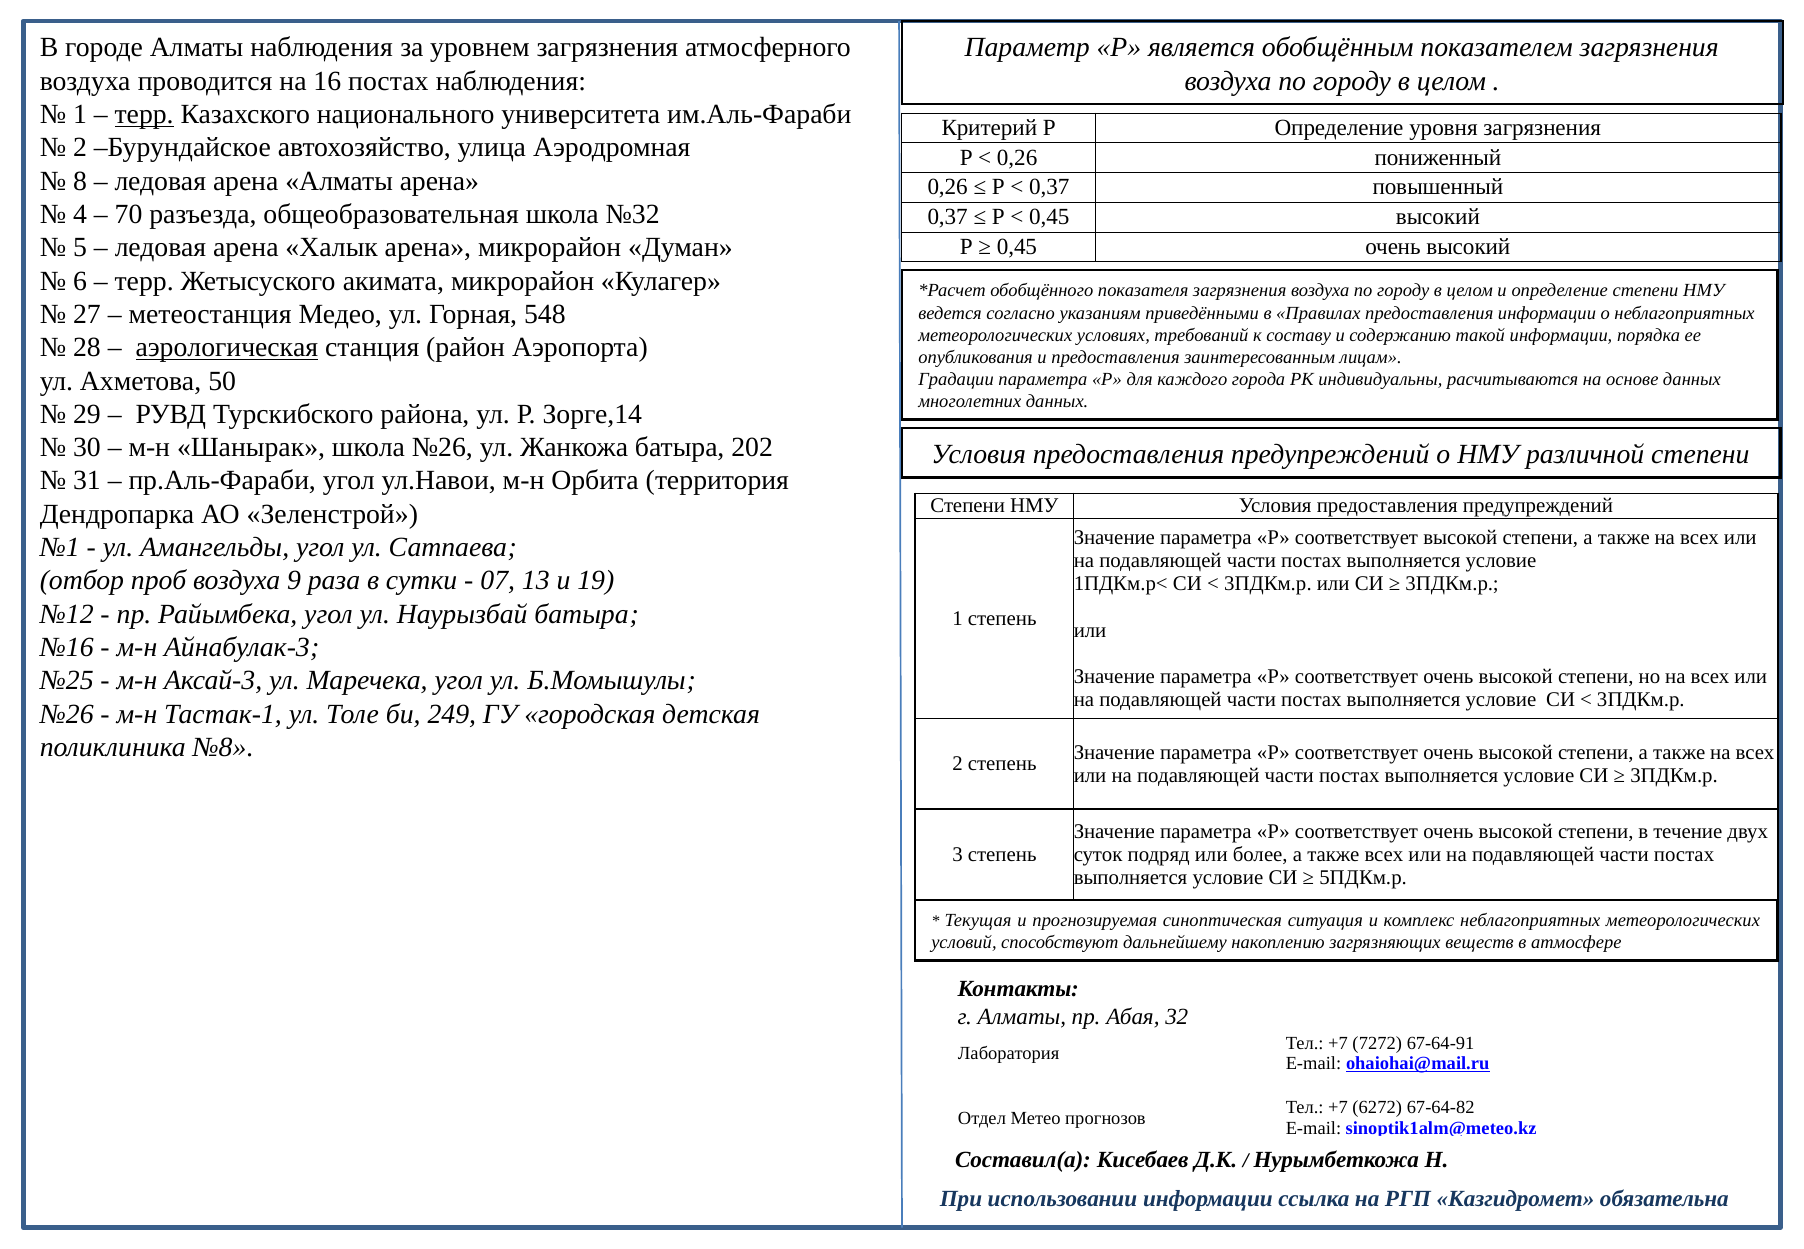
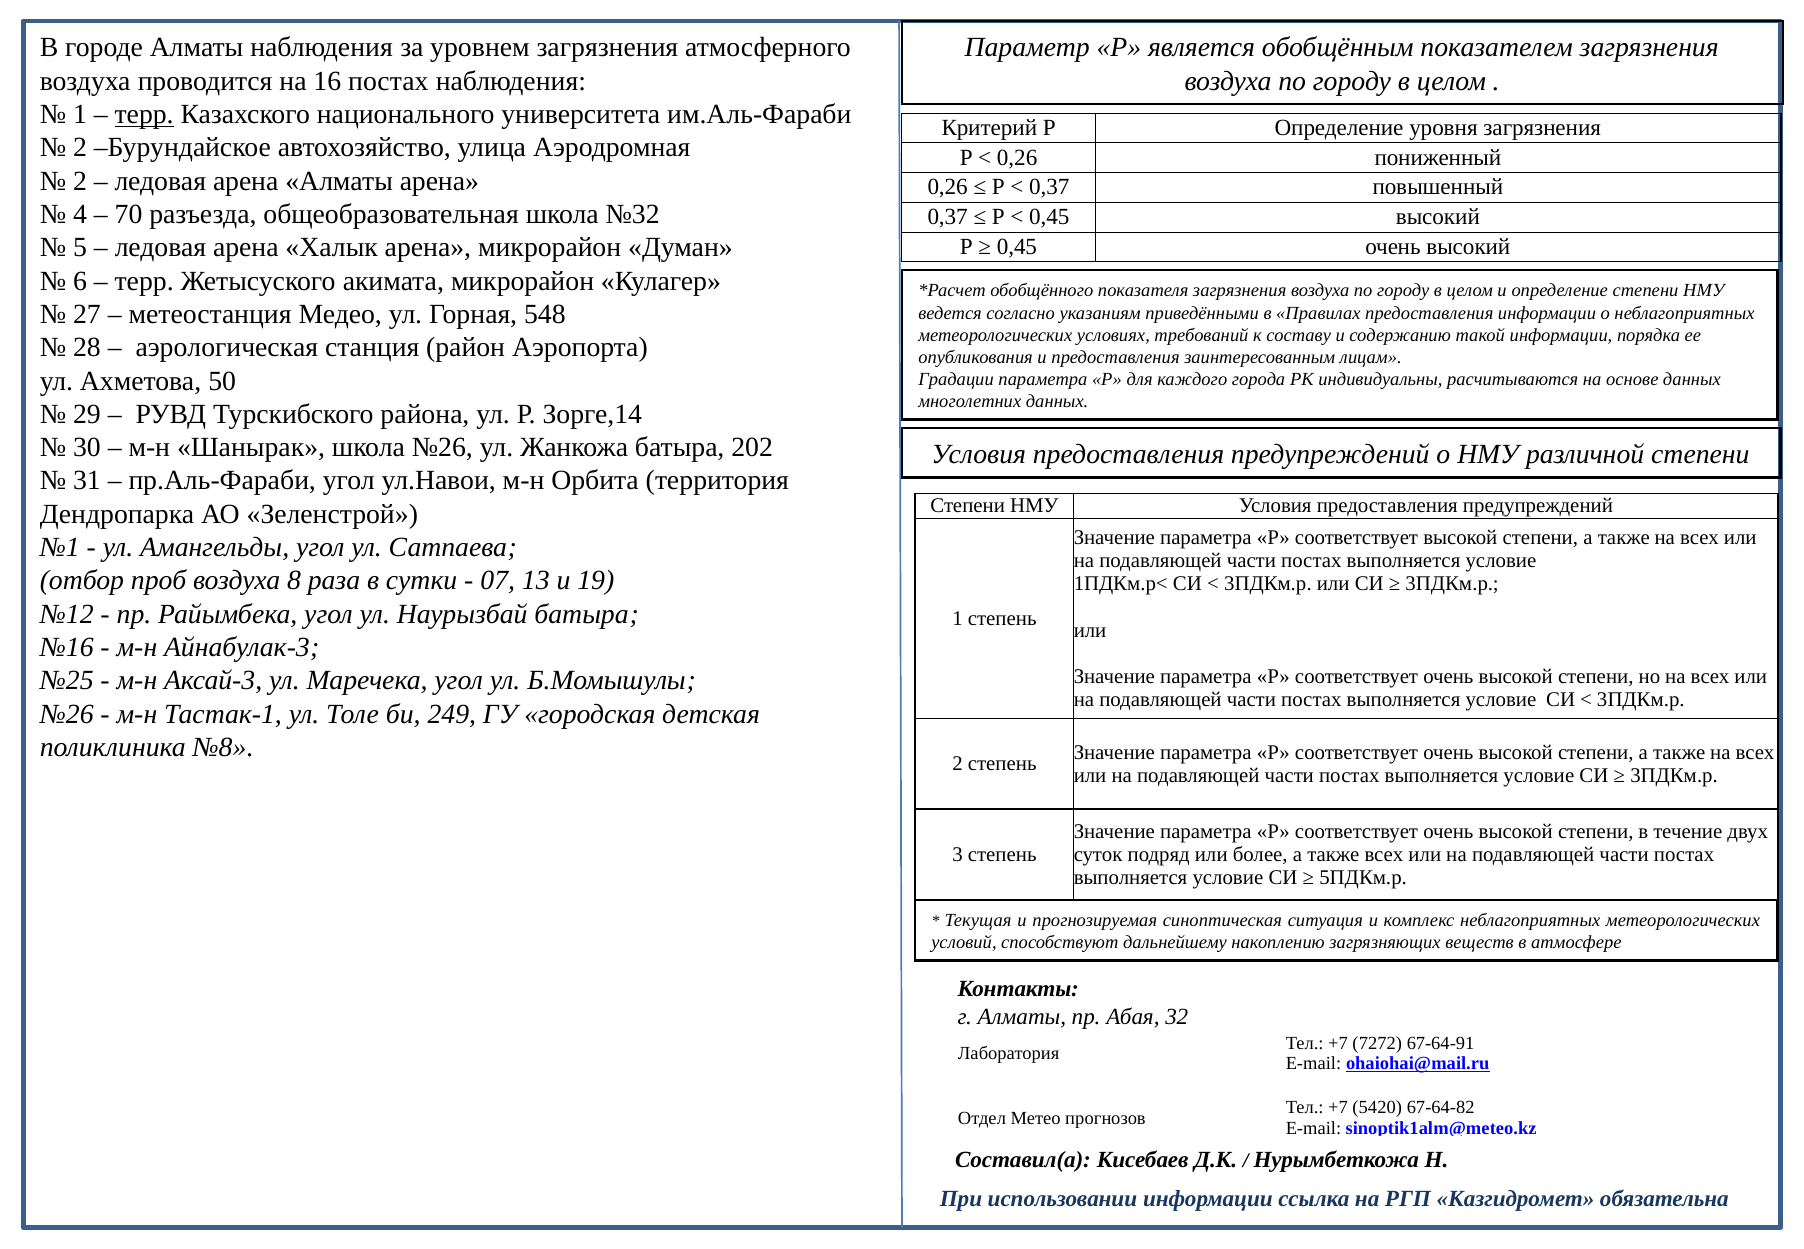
8: 8 -> 2 (80, 181)
аэрологическая underline: present -> none (227, 348)
9: 9 -> 8 (294, 581)
6272: 6272 -> 5420 (1377, 1108)
